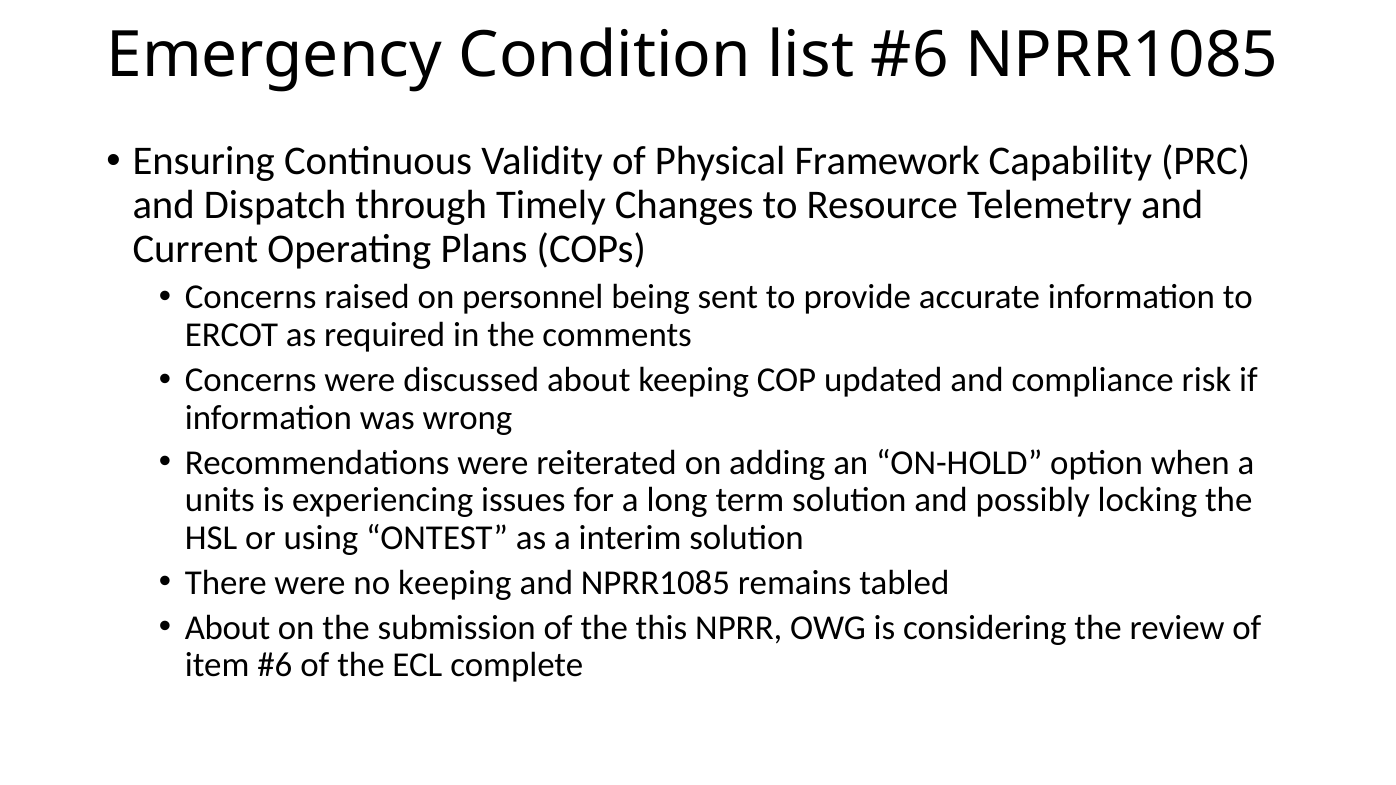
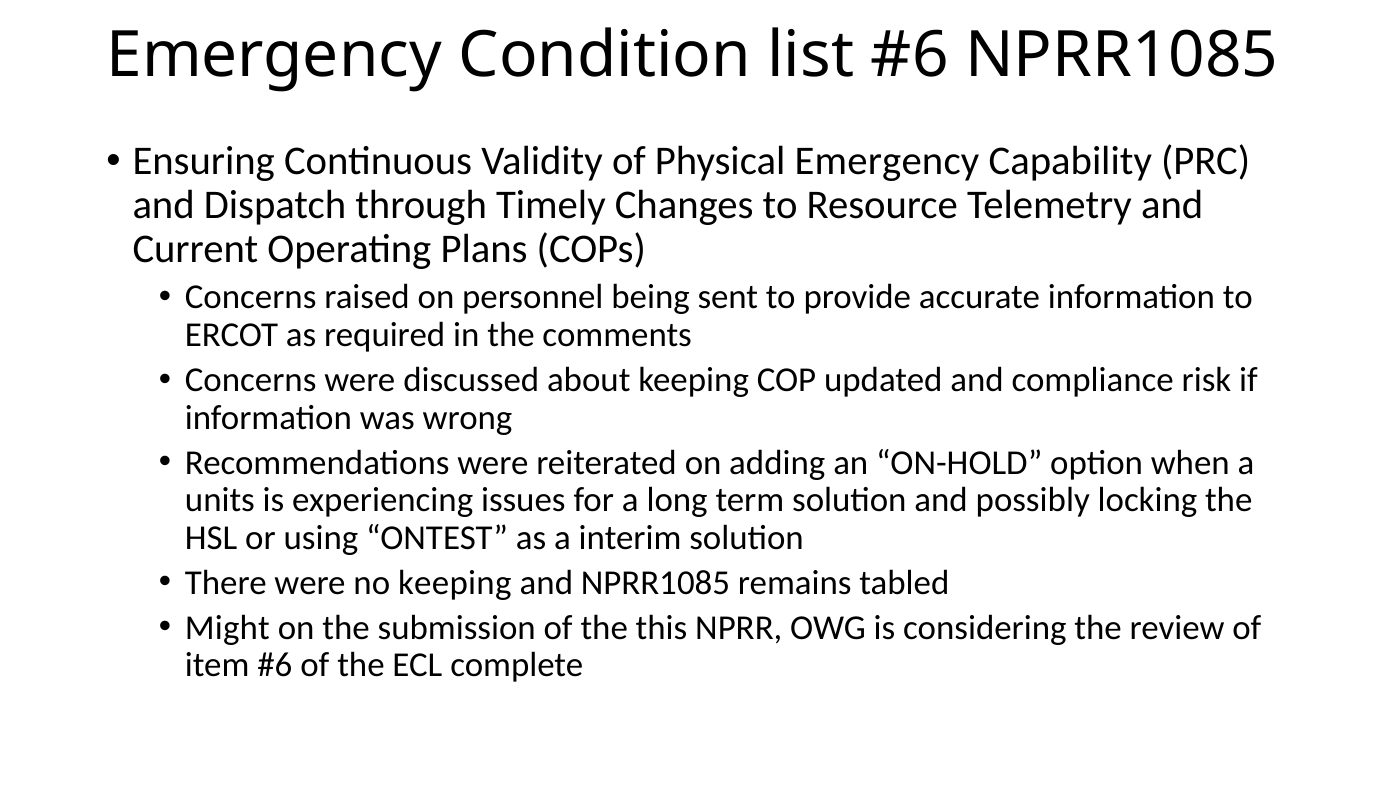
Physical Framework: Framework -> Emergency (887, 161)
About: About -> Might (227, 628)
